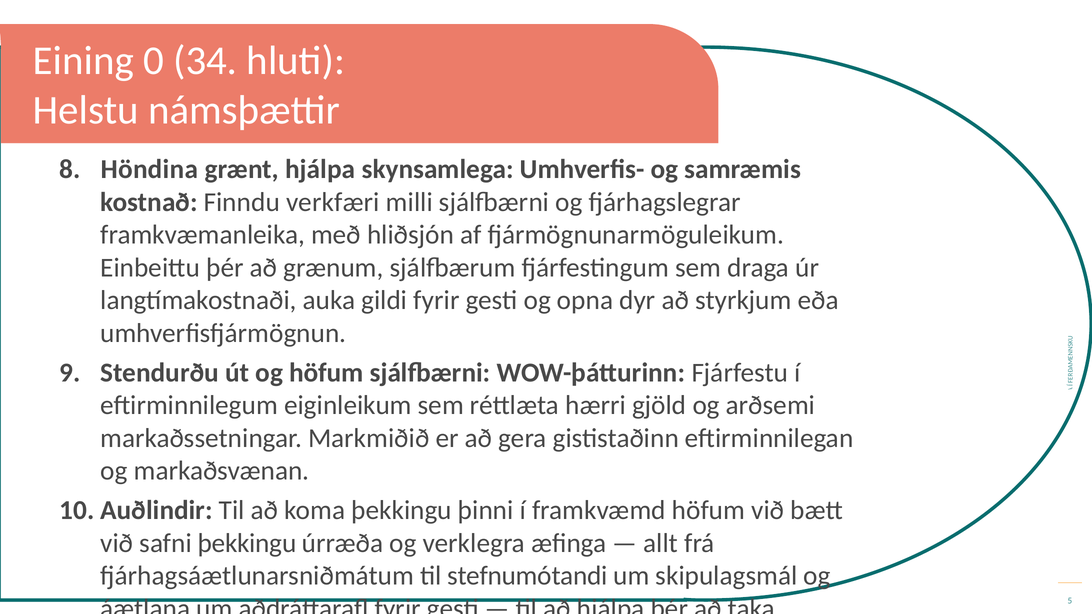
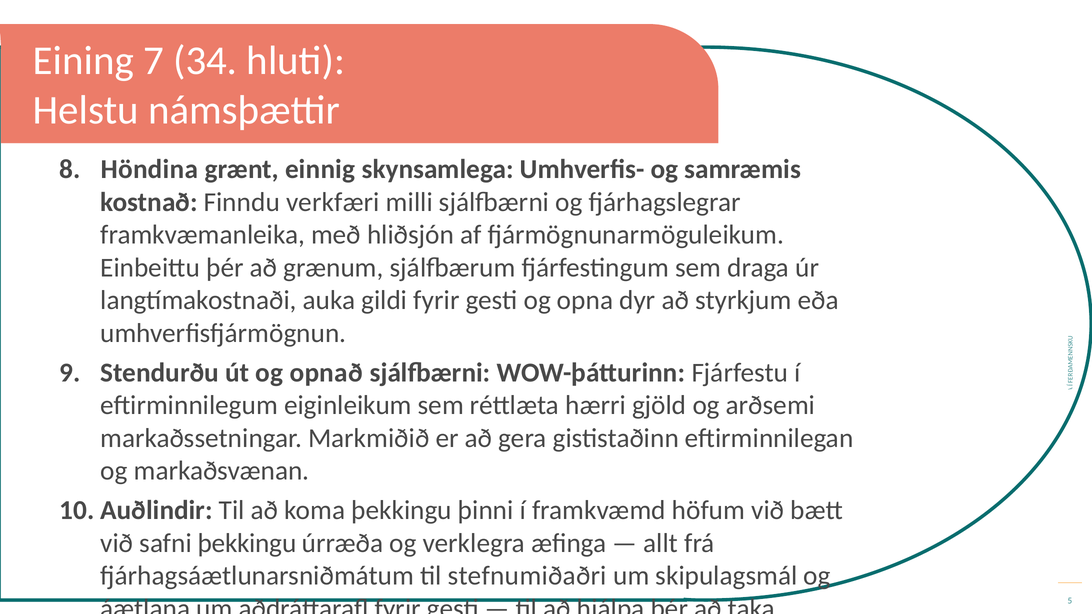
0: 0 -> 7 (154, 61)
grænt hjálpa: hjálpa -> einnig (320, 169)
og höfum: höfum -> opnað (326, 373)
stefnumótandi: stefnumótandi -> stefnumiðaðri (527, 576)
